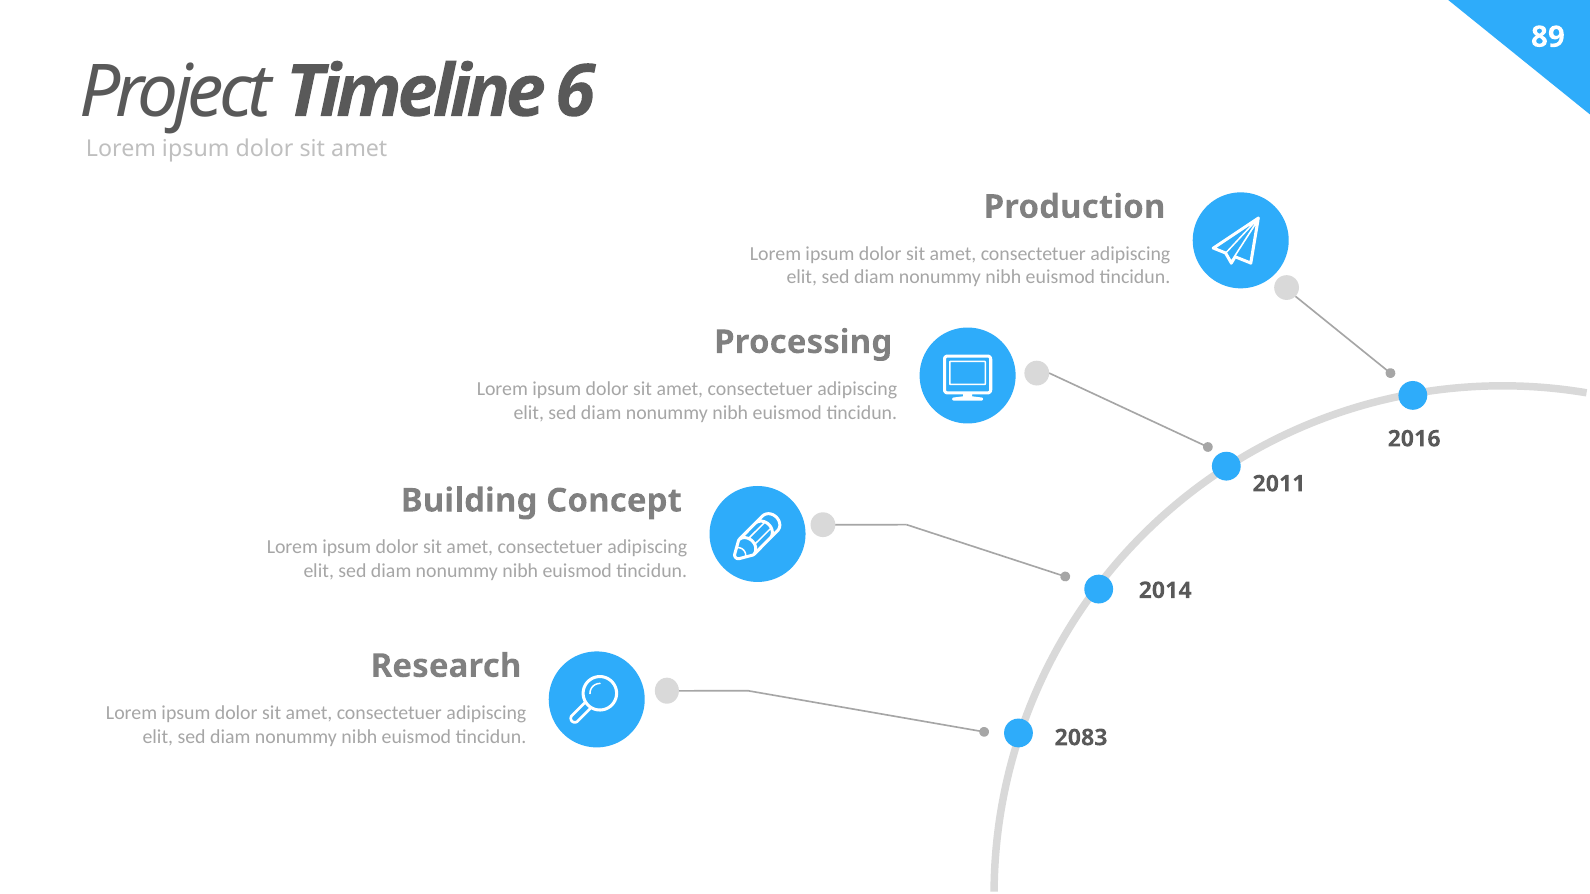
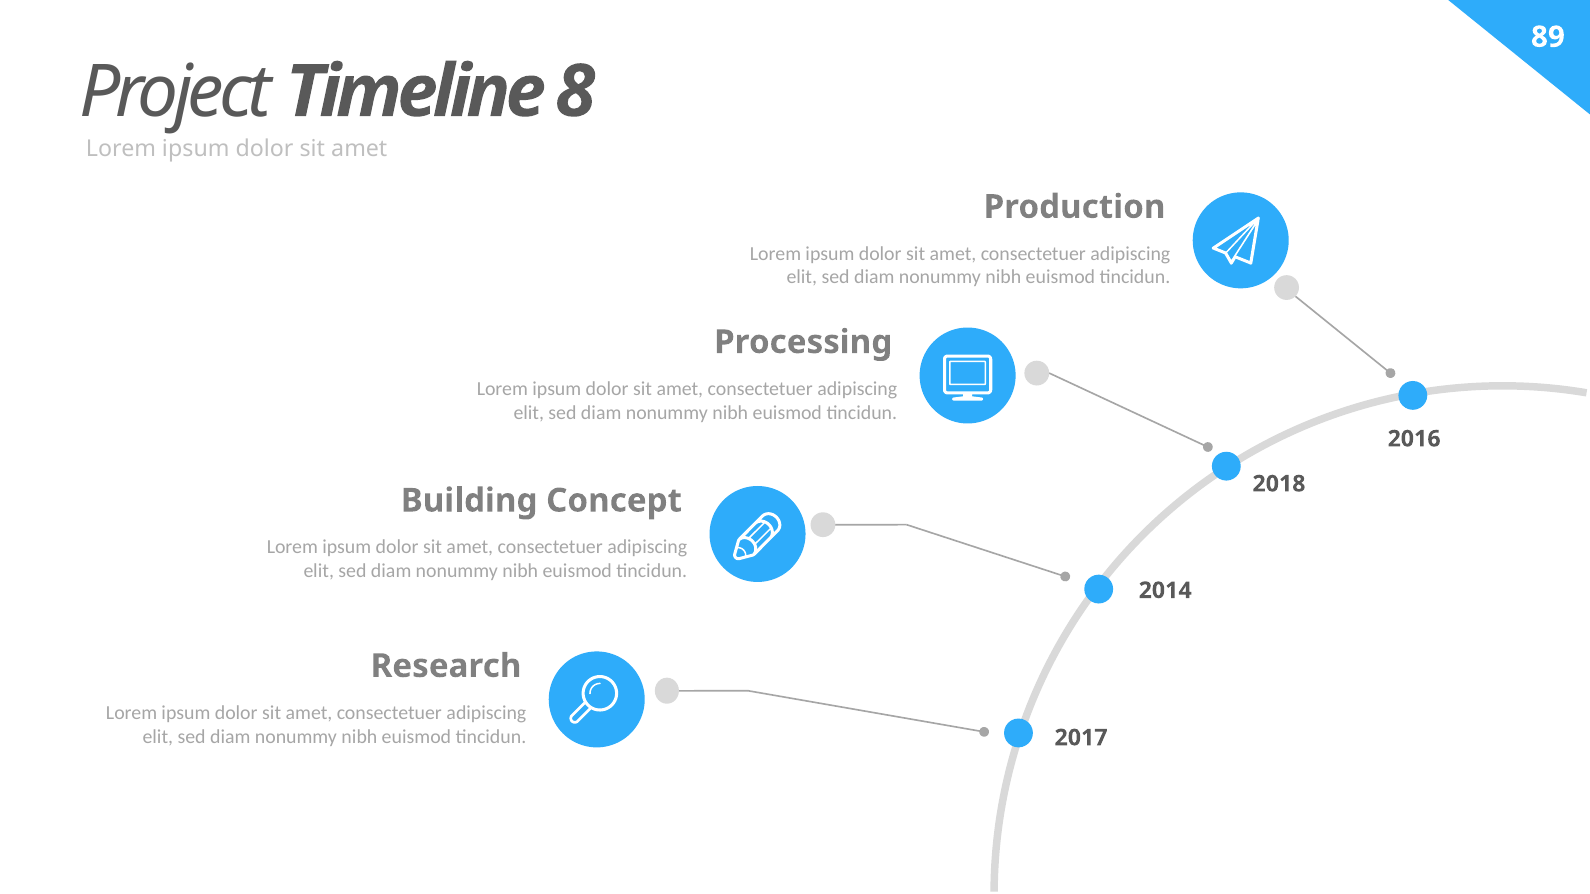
6: 6 -> 8 (575, 92)
2011: 2011 -> 2018 (1279, 484)
2083: 2083 -> 2017 (1081, 738)
